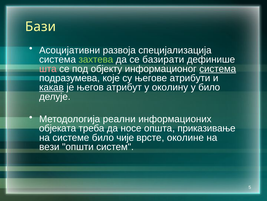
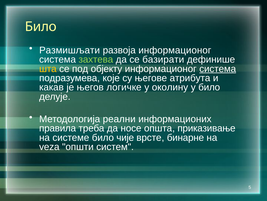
Бази: Бази -> Било (41, 27)
Асоцијативни: Асоцијативни -> Размишљати (70, 50)
развоја специјализација: специјализација -> информационог (175, 50)
шта colour: pink -> yellow (48, 69)
атрибути: атрибути -> атрибута (190, 78)
какав underline: present -> none (51, 87)
атрибут: атрибут -> логичке (124, 87)
објеката: објеката -> правила (58, 128)
околине: околине -> бинарне (185, 137)
вези: вези -> veza (49, 146)
